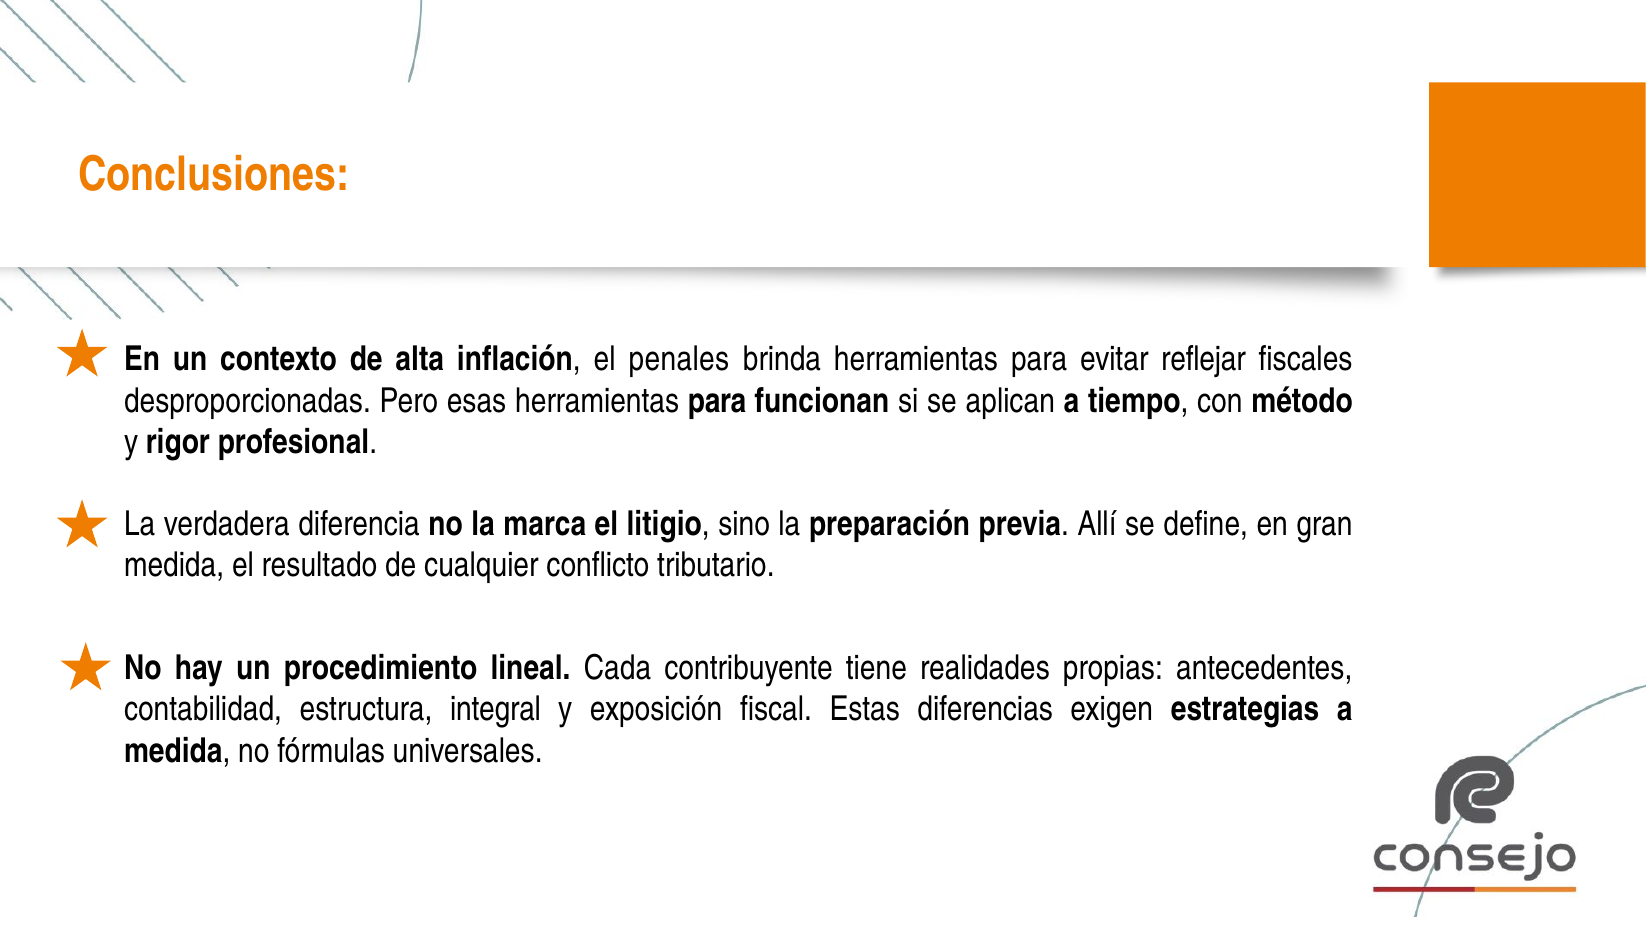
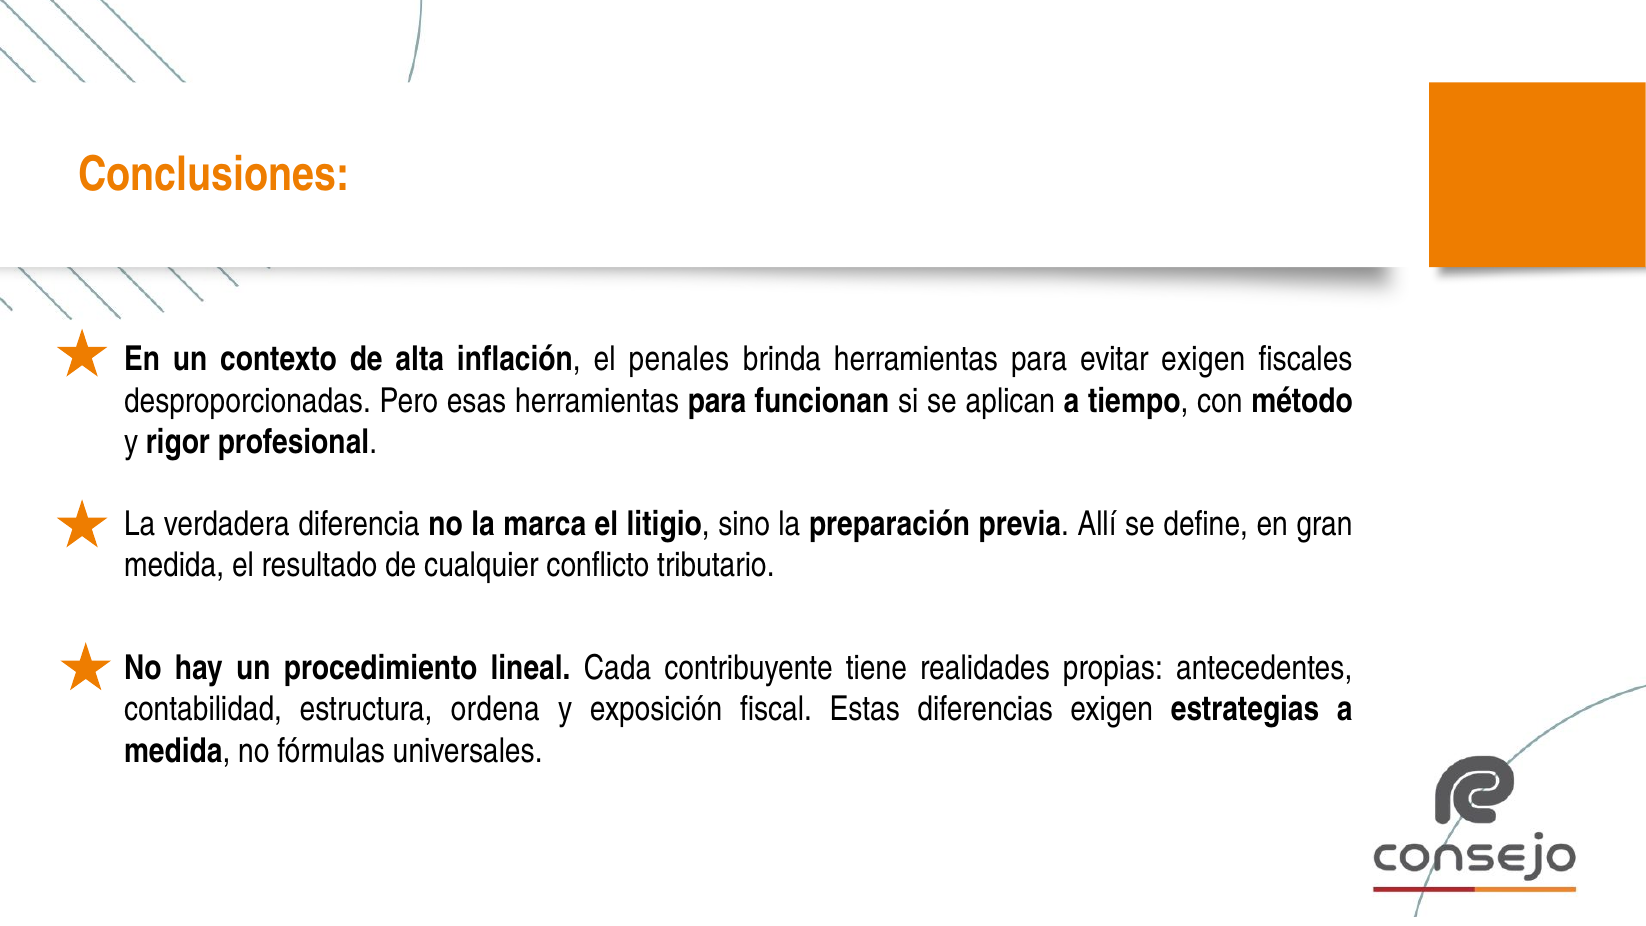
evitar reflejar: reflejar -> exigen (1203, 360)
integral: integral -> ordena (495, 709)
